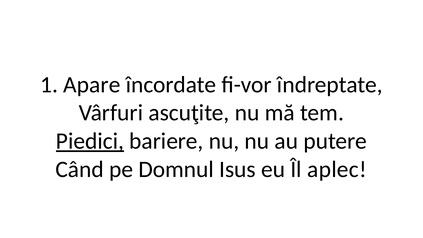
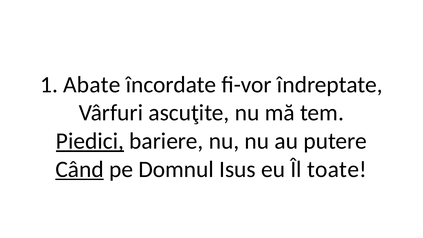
Apare: Apare -> Abate (92, 85)
Când underline: none -> present (80, 169)
aplec: aplec -> toate (337, 169)
